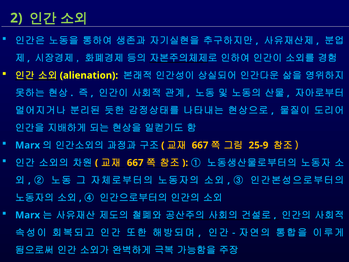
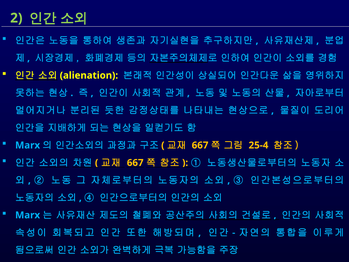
25-9: 25-9 -> 25-4 (258, 145)
